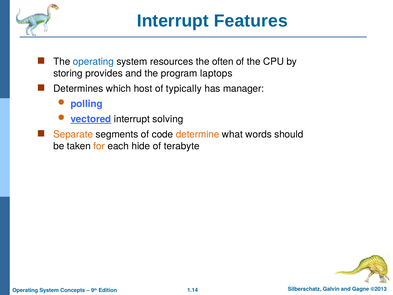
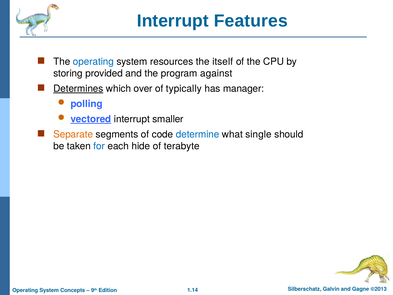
often: often -> itself (223, 62)
provides: provides -> provided (104, 73)
laptops: laptops -> against (216, 73)
Determines underline: none -> present (78, 89)
host: host -> over (143, 89)
solving: solving -> smaller (168, 119)
determine colour: orange -> blue (198, 134)
words: words -> single (259, 134)
for colour: orange -> blue (99, 146)
